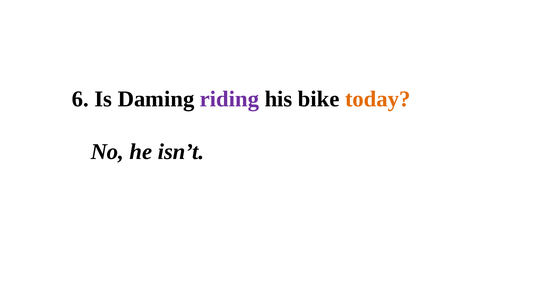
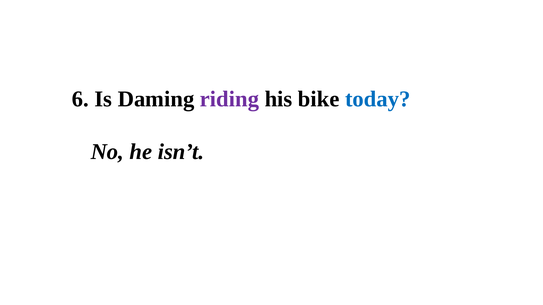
today colour: orange -> blue (378, 99)
